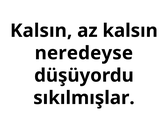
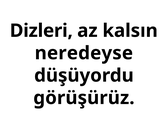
Kalsın: Kalsın -> Dizleri (41, 31)
sıkılmışlar: sıkılmışlar -> görüşürüz (84, 98)
